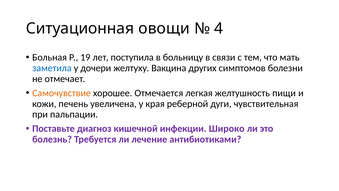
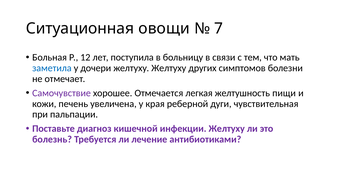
4: 4 -> 7 (219, 28)
19: 19 -> 12 (85, 57)
желтуху Вакцина: Вакцина -> Желтуху (169, 68)
Самочувствие colour: orange -> purple (62, 93)
инфекции Широко: Широко -> Желтуху (227, 128)
